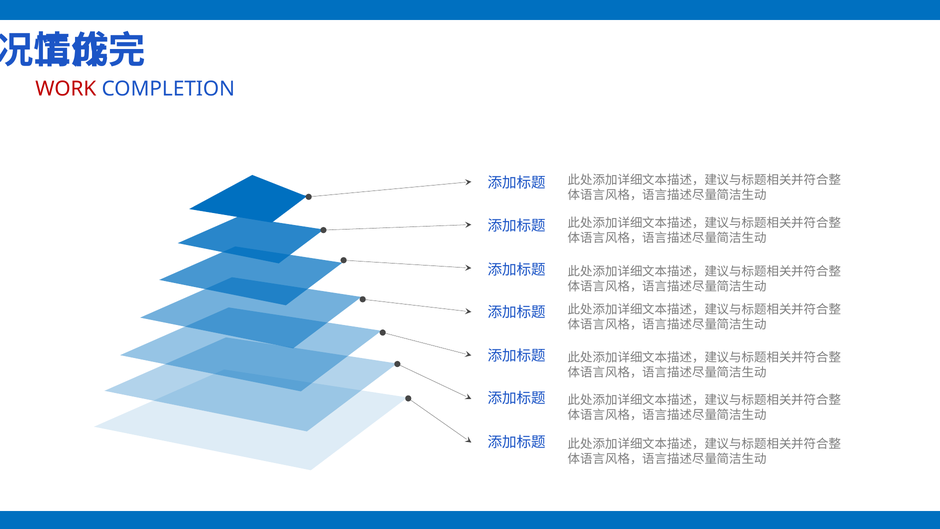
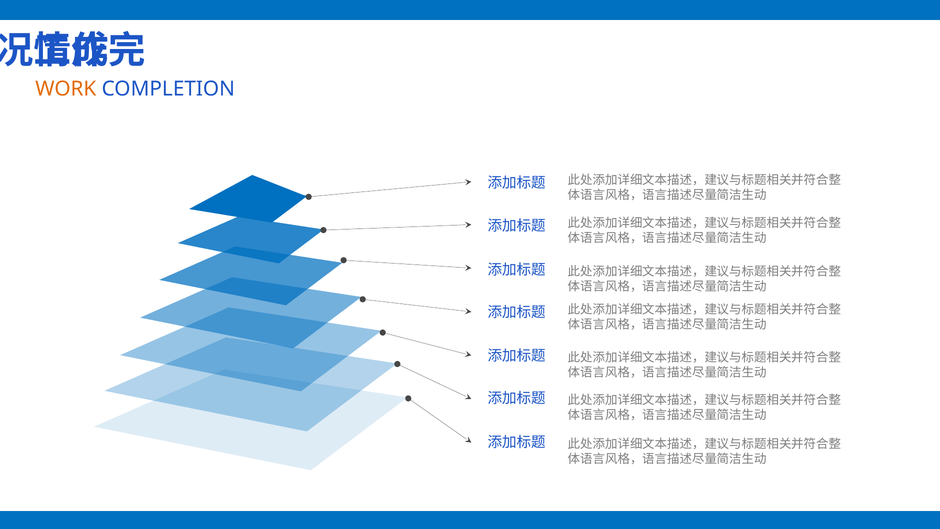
WORK colour: red -> orange (66, 89)
